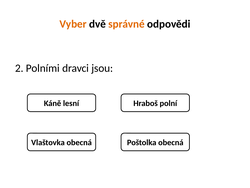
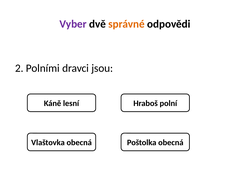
Vyber colour: orange -> purple (73, 24)
